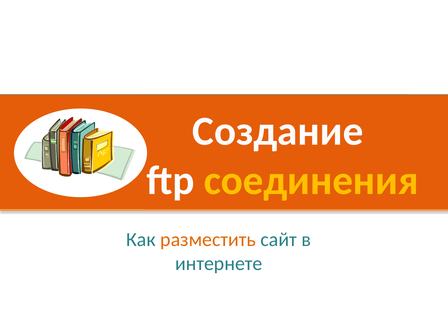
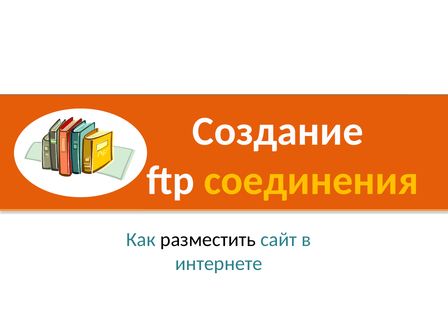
разместить colour: orange -> black (208, 240)
